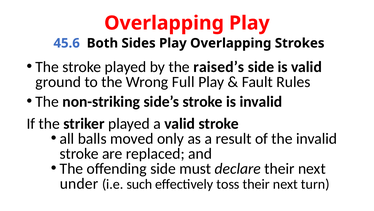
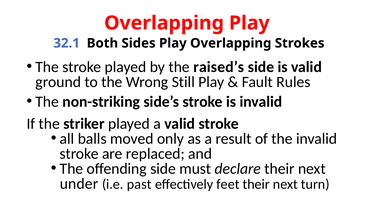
45.6: 45.6 -> 32.1 (67, 43)
Full: Full -> Still (183, 82)
such: such -> past (139, 184)
toss: toss -> feet (228, 184)
